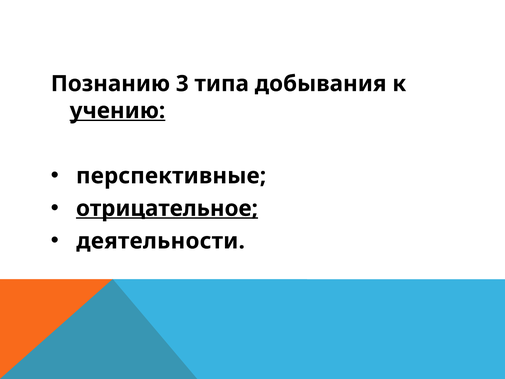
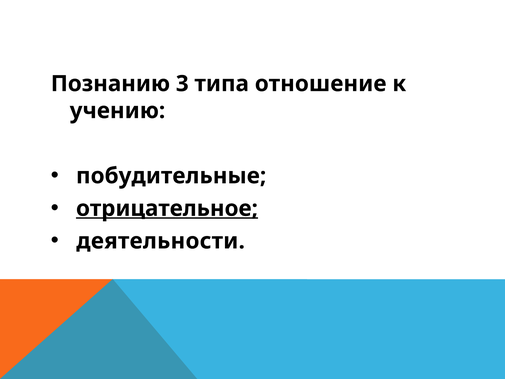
добывания: добывания -> отношение (321, 84)
учению underline: present -> none (117, 111)
перспективные: перспективные -> побудительные (171, 176)
